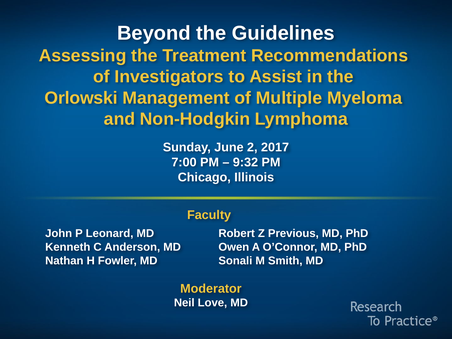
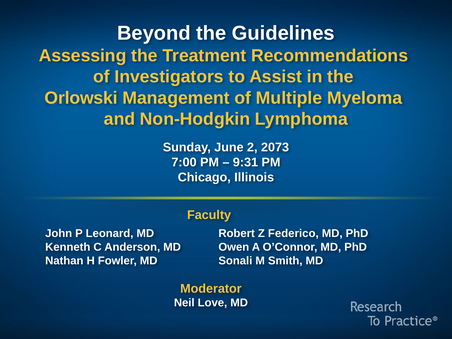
2017: 2017 -> 2073 (275, 147)
9:32: 9:32 -> 9:31 (245, 162)
Previous: Previous -> Federico (293, 234)
